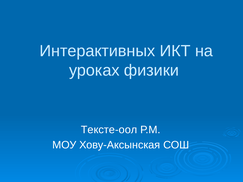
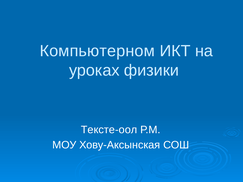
Интерактивных: Интерактивных -> Компьютерном (97, 51)
